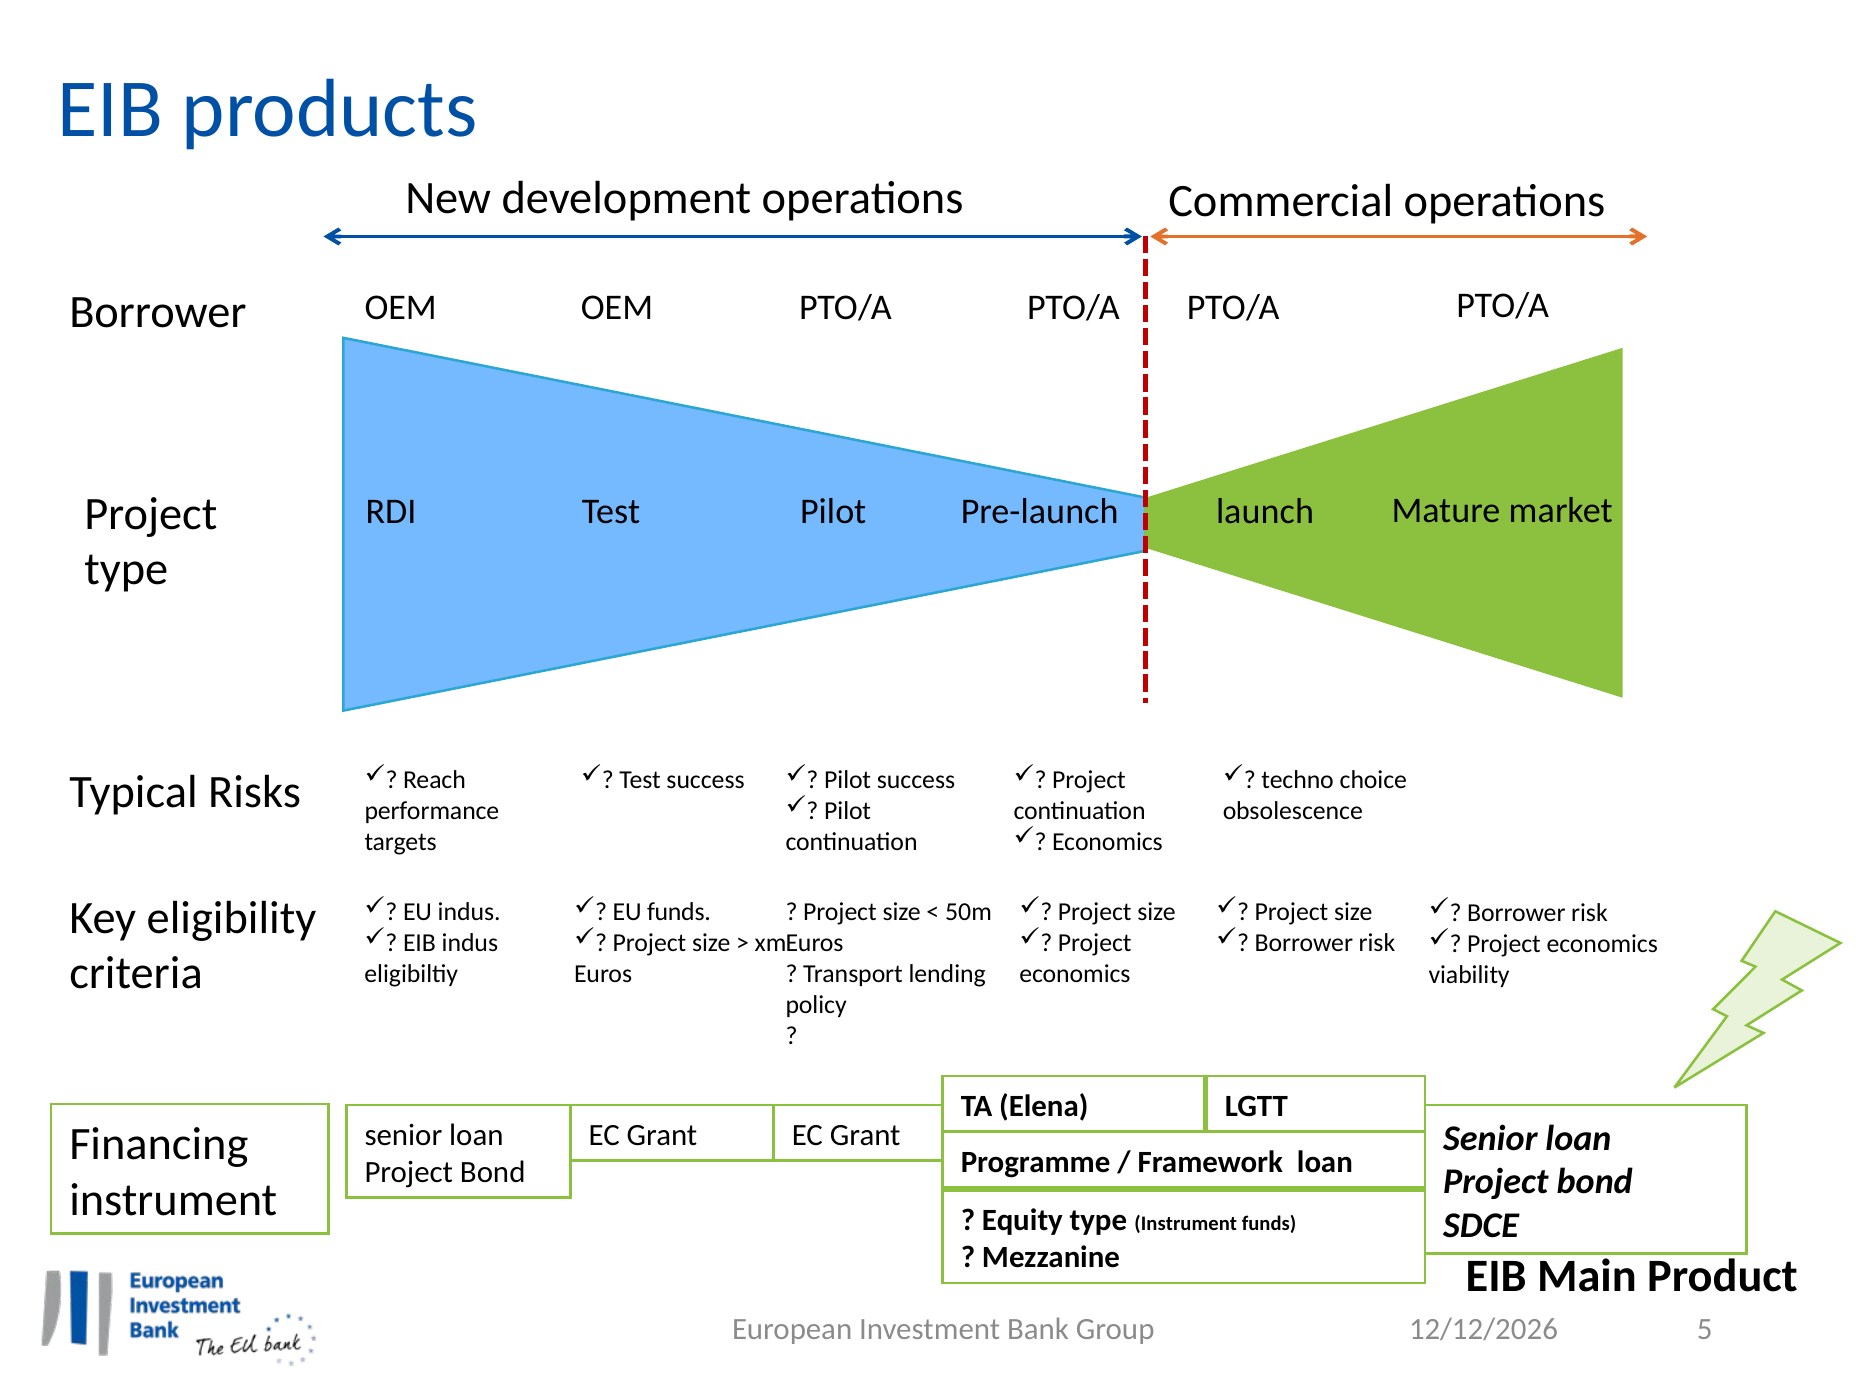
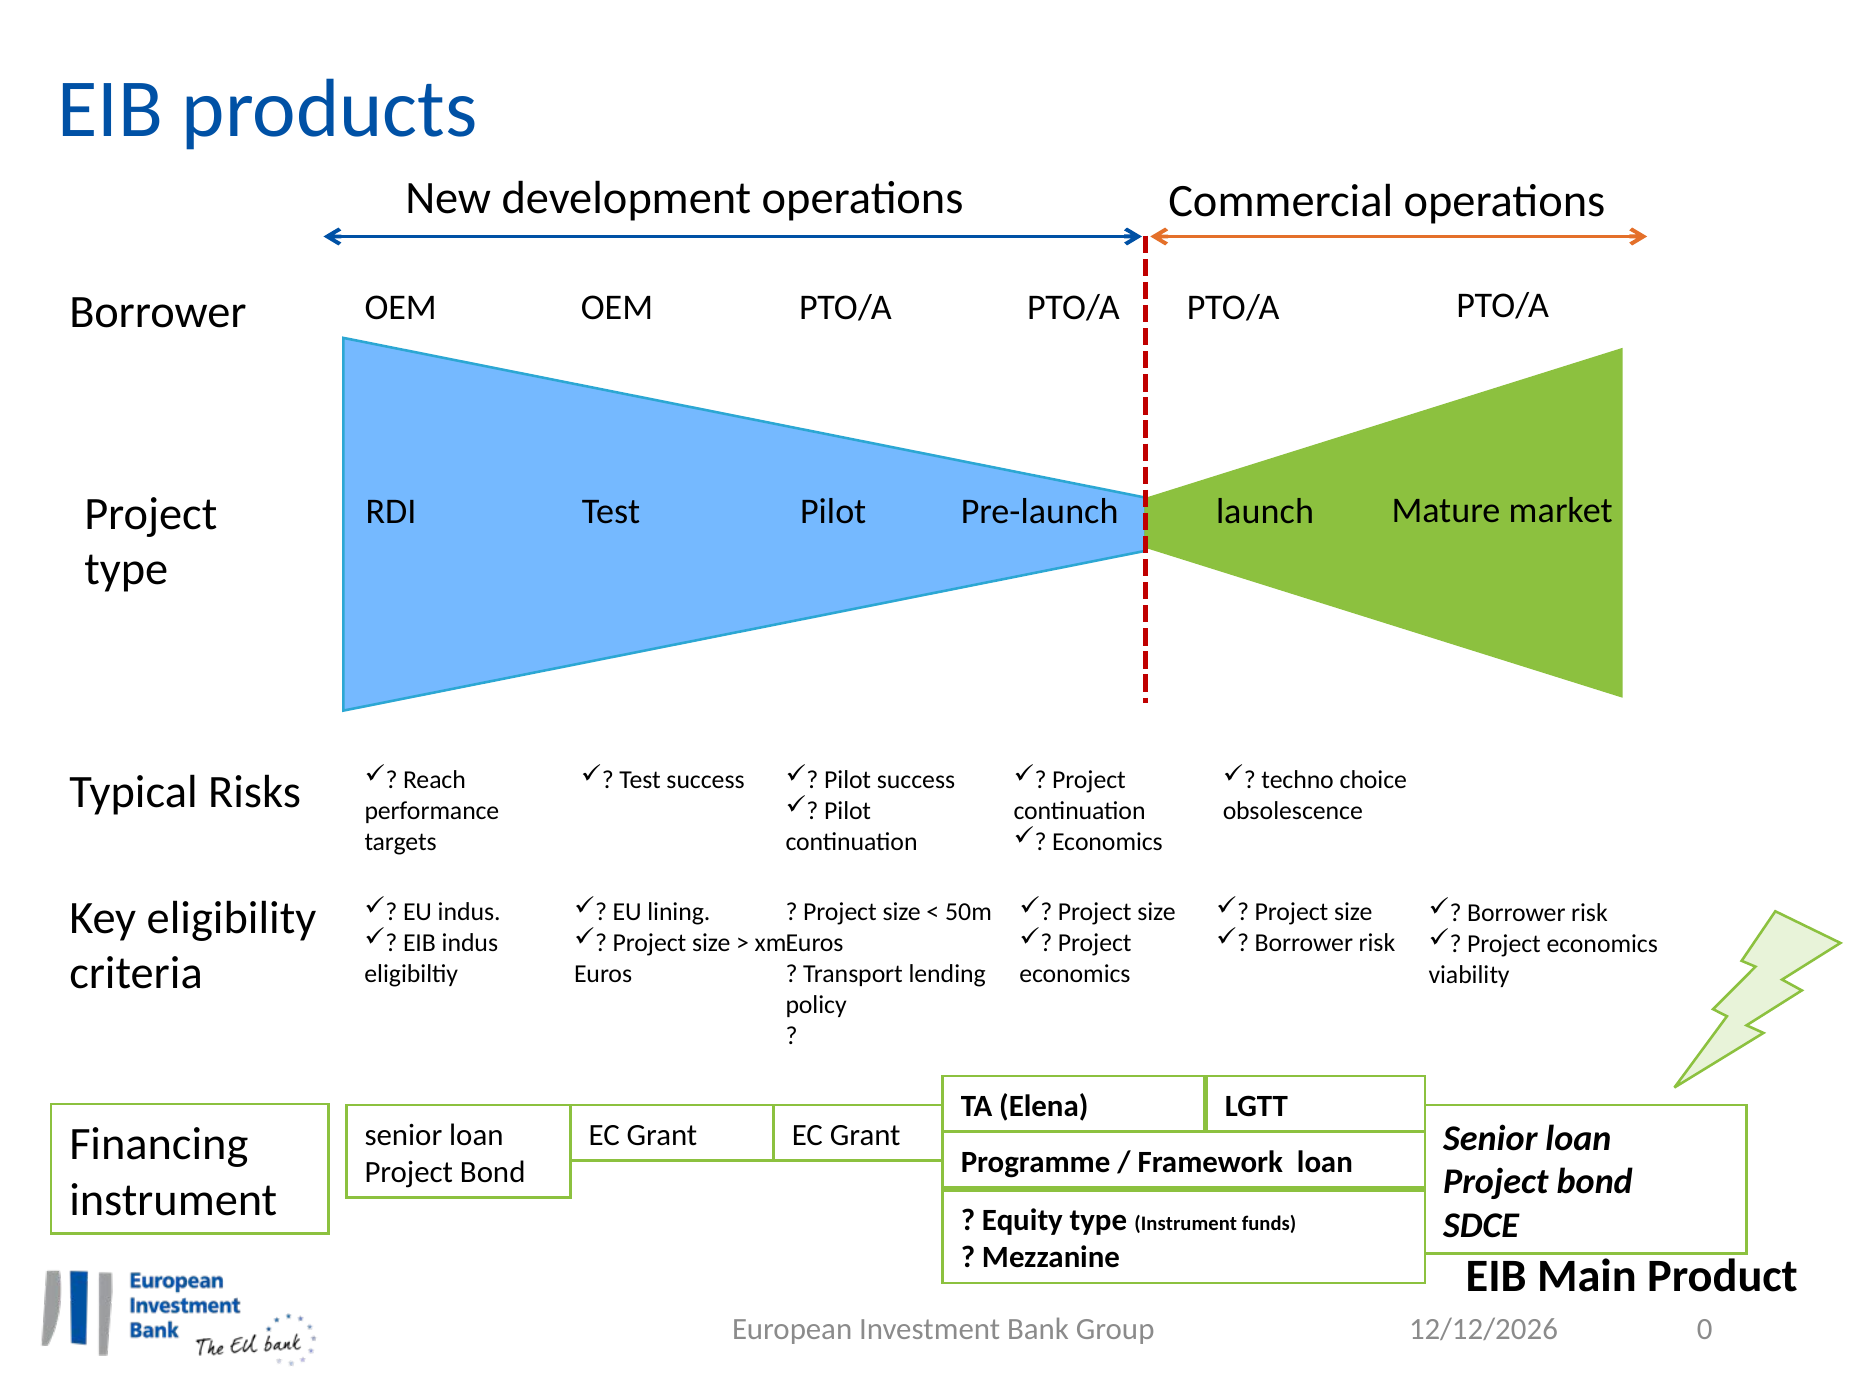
EU funds: funds -> lining (679, 912)
5: 5 -> 0 (1705, 1329)
